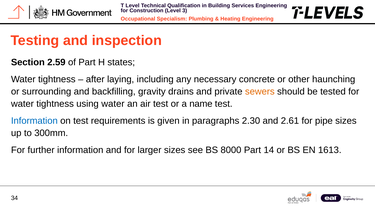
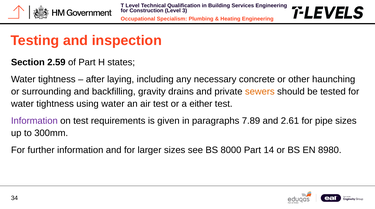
name: name -> either (201, 104)
Information colour: blue -> purple (34, 121)
2.30: 2.30 -> 7.89 (251, 121)
1613: 1613 -> 8980 (330, 150)
